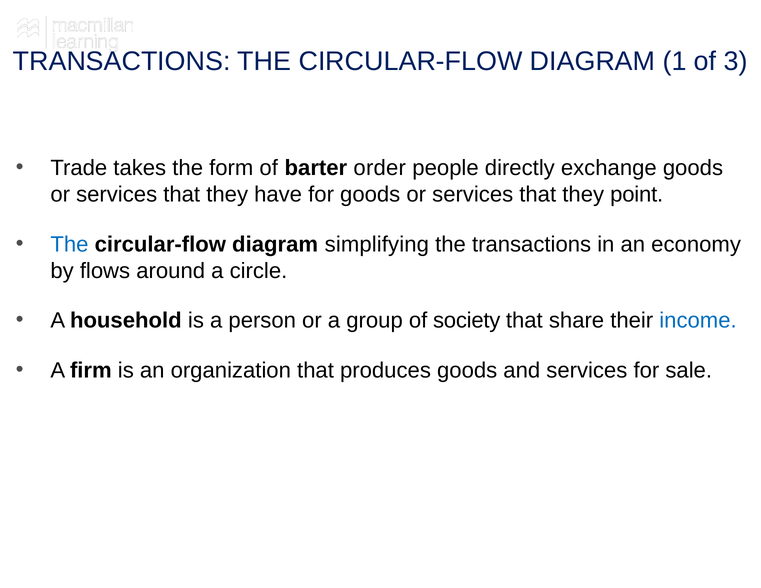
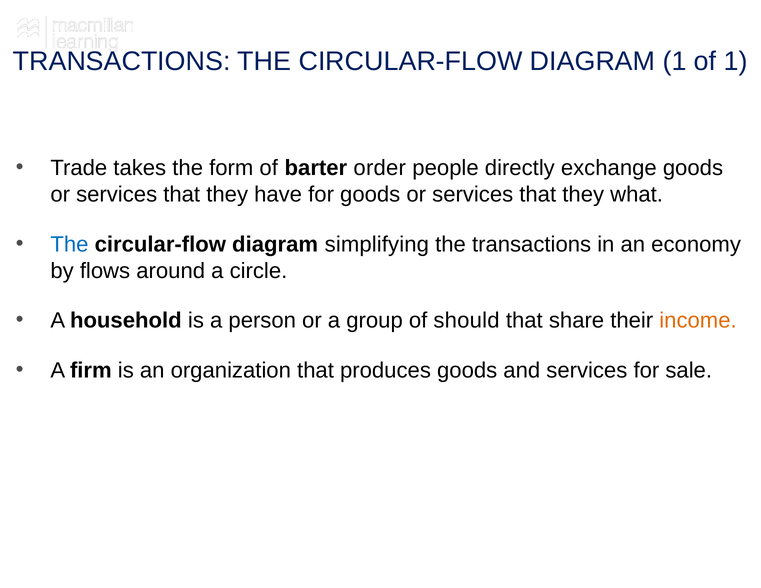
of 3: 3 -> 1 (736, 61)
point: point -> what (637, 194)
society: society -> should (466, 321)
income colour: blue -> orange (698, 321)
